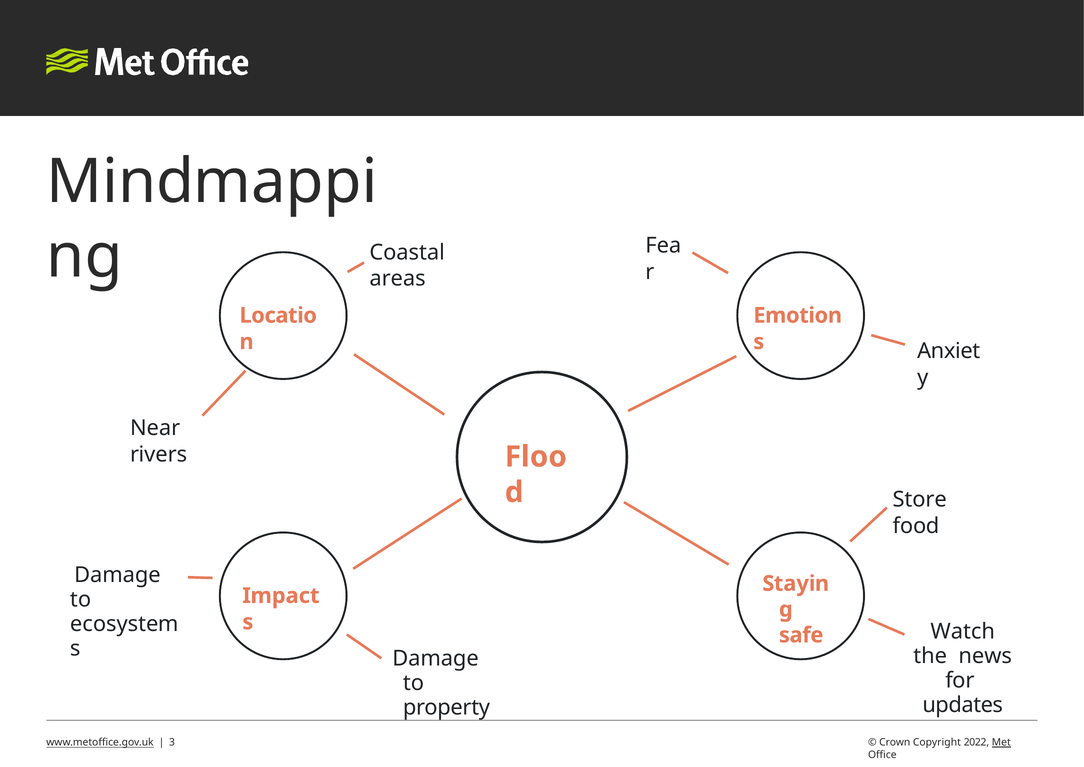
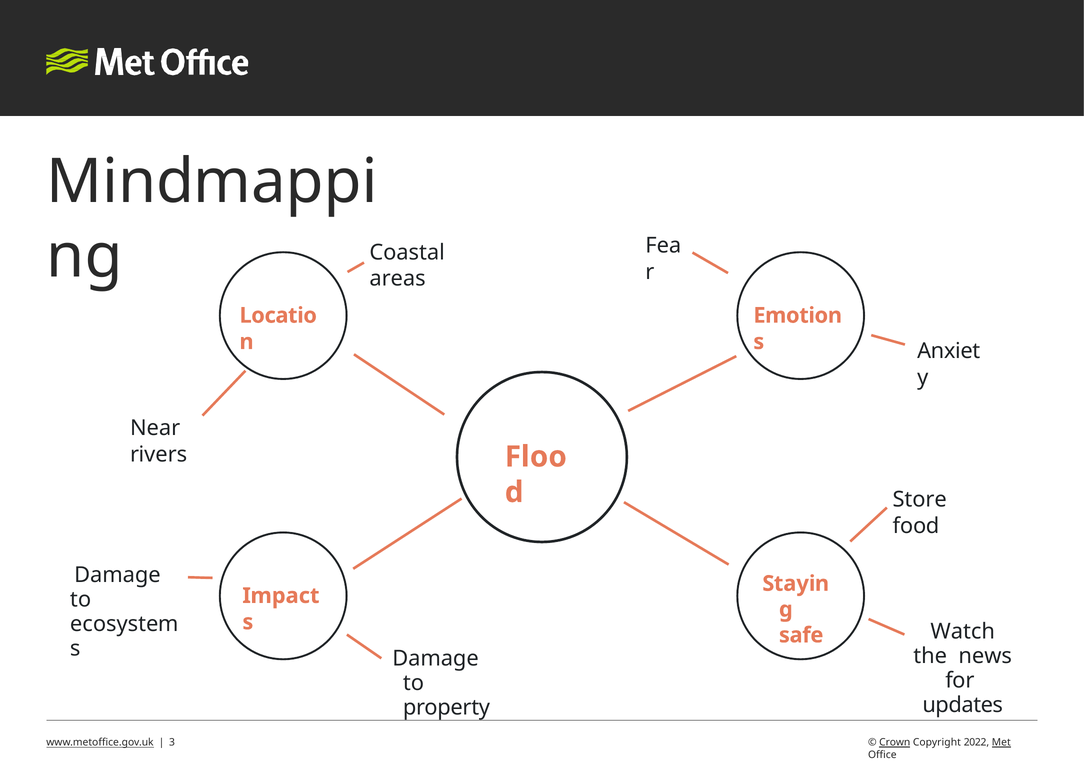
Crown underline: none -> present (895, 742)
